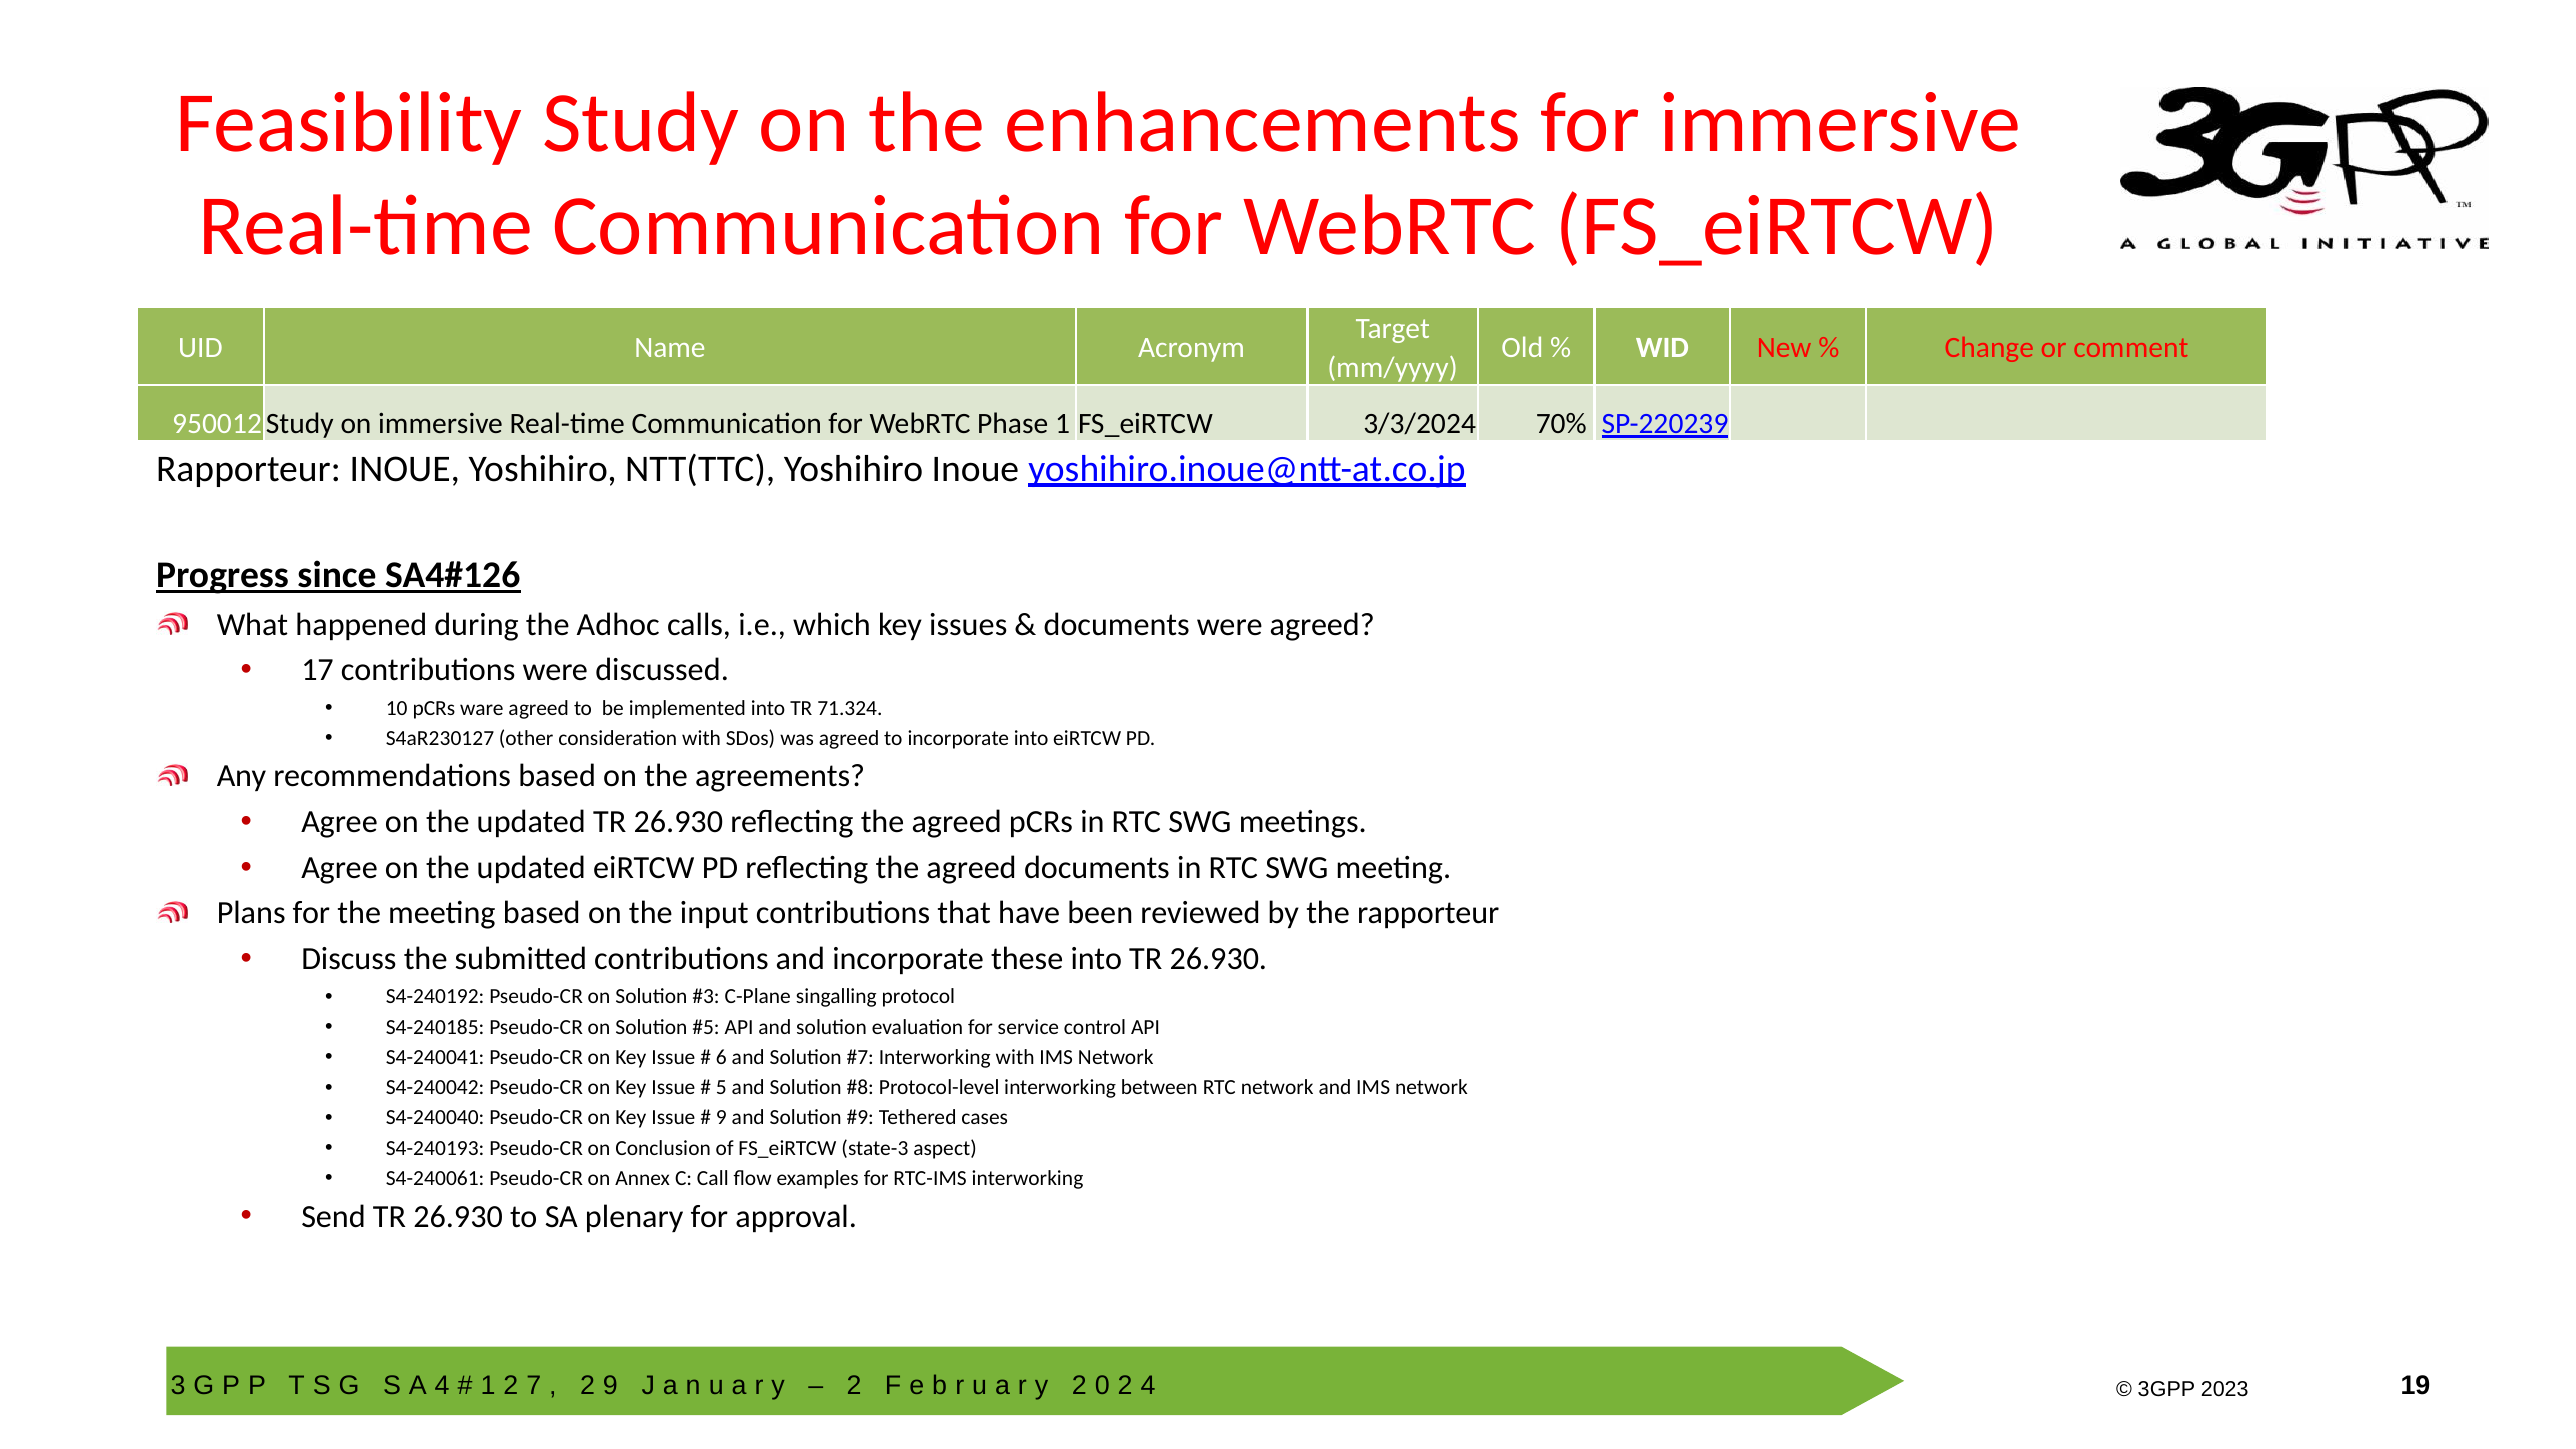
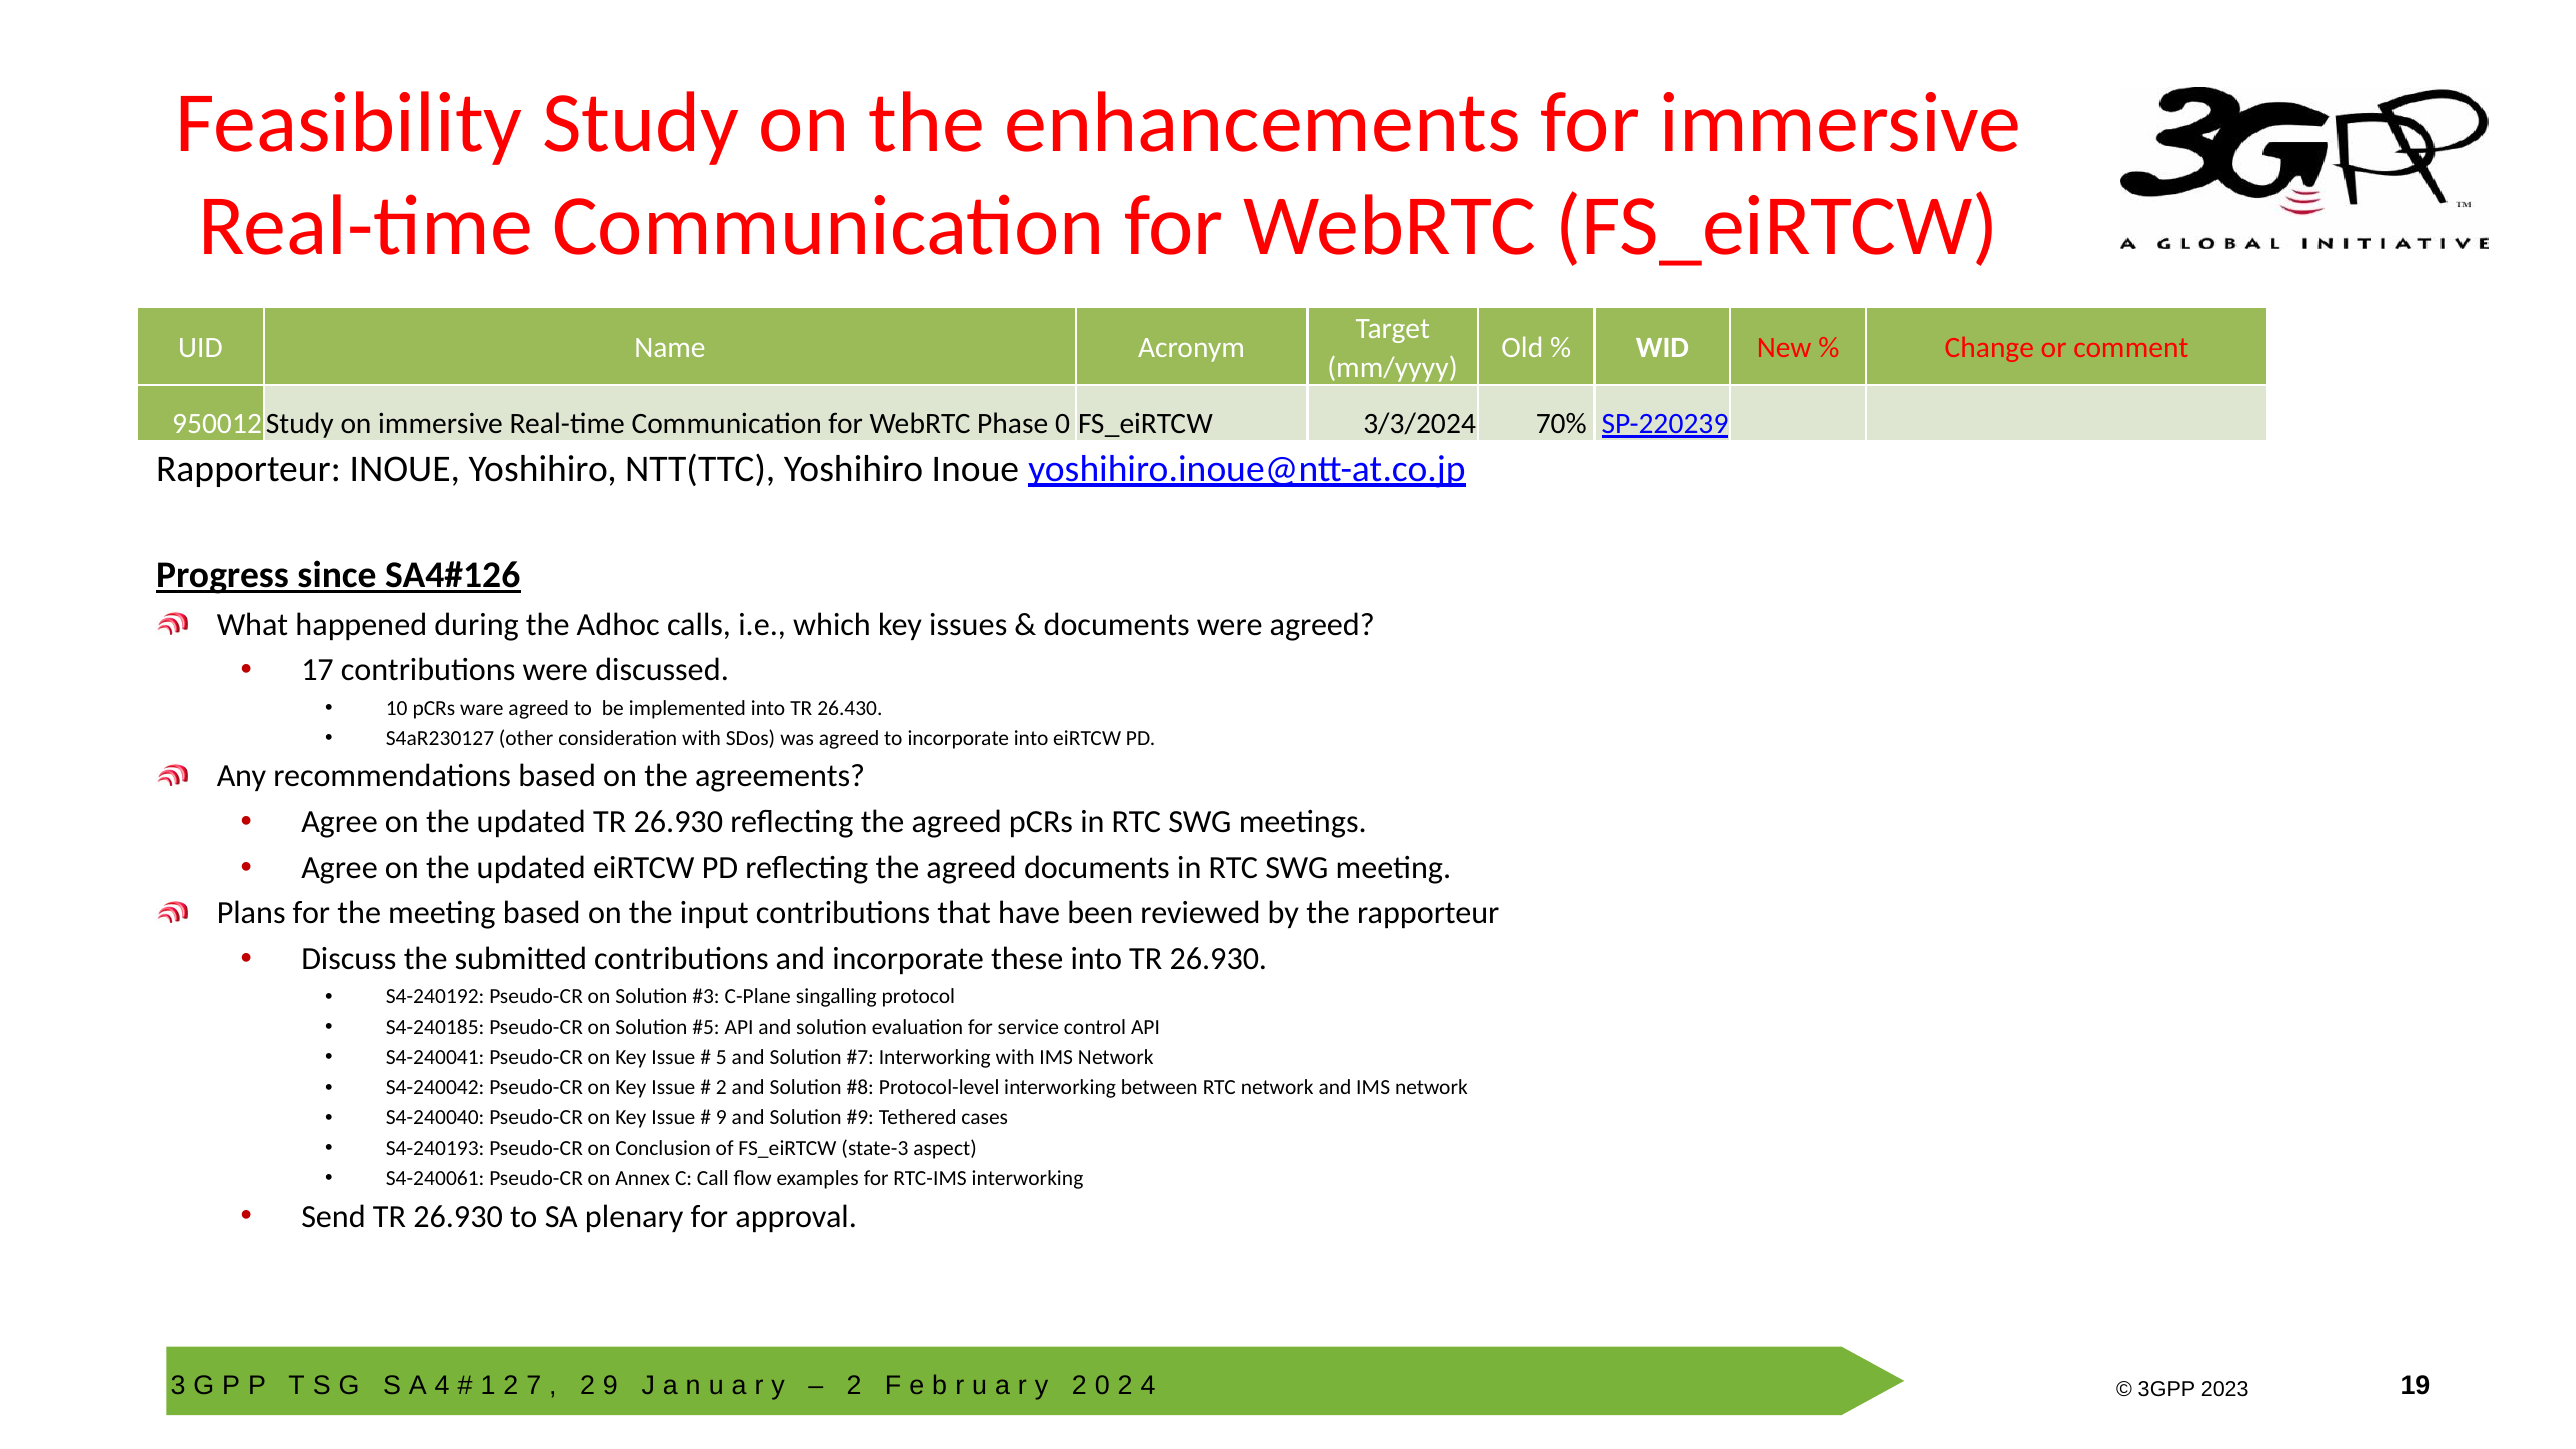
Phase 1: 1 -> 0 (1063, 423)
71.324: 71.324 -> 26.430 (850, 708)
6: 6 -> 5 (721, 1057)
5: 5 -> 2 (721, 1088)
